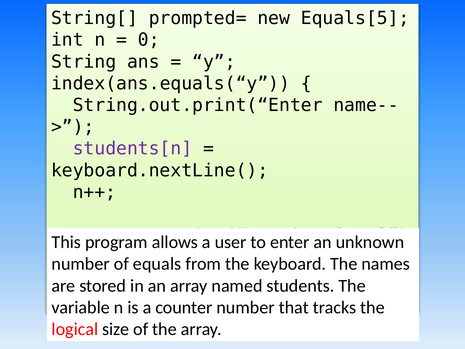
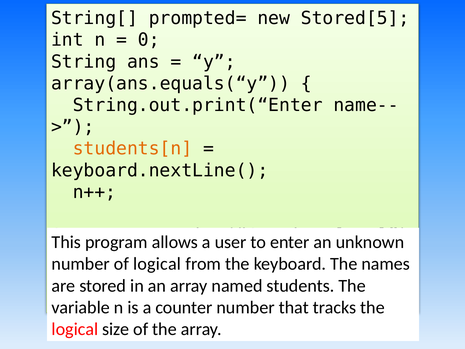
Equals[5: Equals[5 -> Stored[5 (355, 18)
index(ans.equals(“y: index(ans.equals(“y -> array(ans.equals(“y (171, 83)
students[n colour: purple -> orange (132, 149)
of equals: equals -> logical (157, 264)
